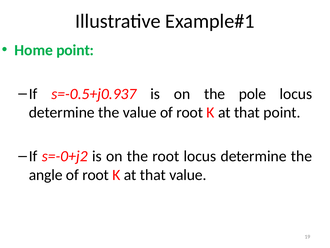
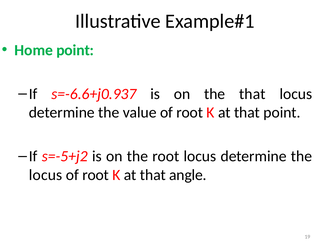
s=-0.5+j0.937: s=-0.5+j0.937 -> s=-6.6+j0.937 (94, 94)
the pole: pole -> that (252, 94)
s=-0+j2: s=-0+j2 -> s=-5+j2 (65, 156)
angle: angle -> locus (46, 175)
that value: value -> angle (188, 175)
